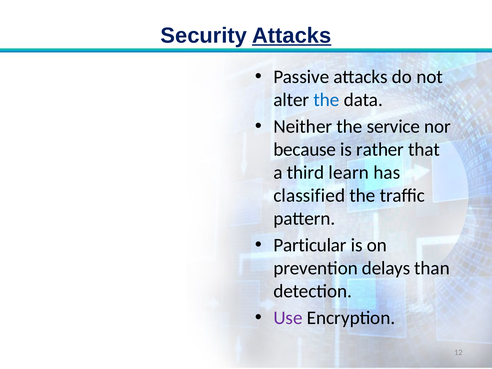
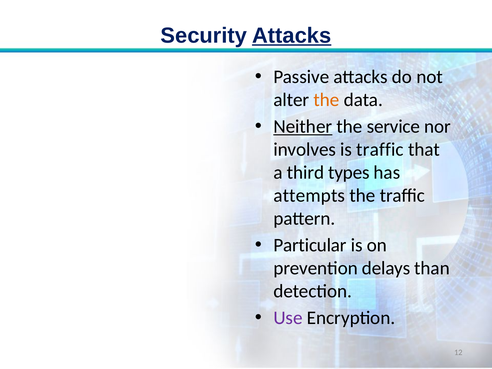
the colour: blue -> orange (327, 100)
Neither underline: none -> present (303, 127)
because: because -> involves (305, 149)
is rather: rather -> traffic (380, 149)
learn: learn -> types (349, 172)
classified: classified -> attempts (309, 195)
